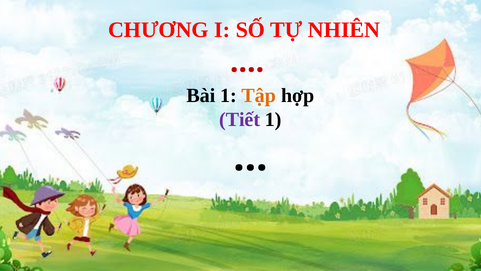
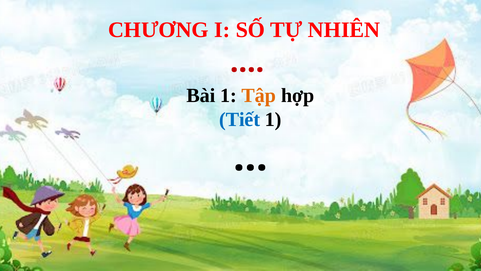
Tiết colour: purple -> blue (240, 119)
